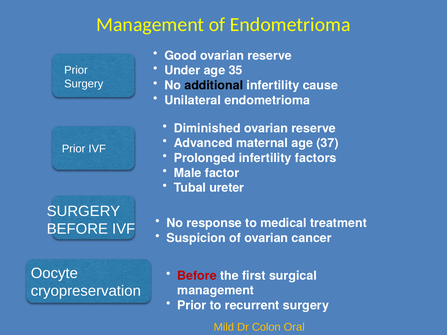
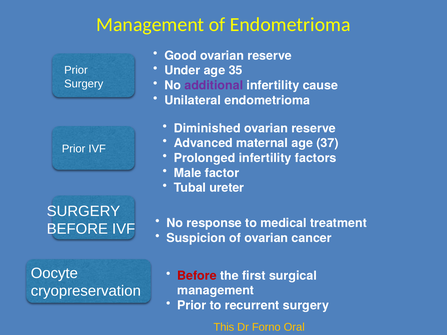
additional colour: black -> purple (214, 85)
Mild: Mild -> This (224, 327)
Colon: Colon -> Forno (266, 327)
